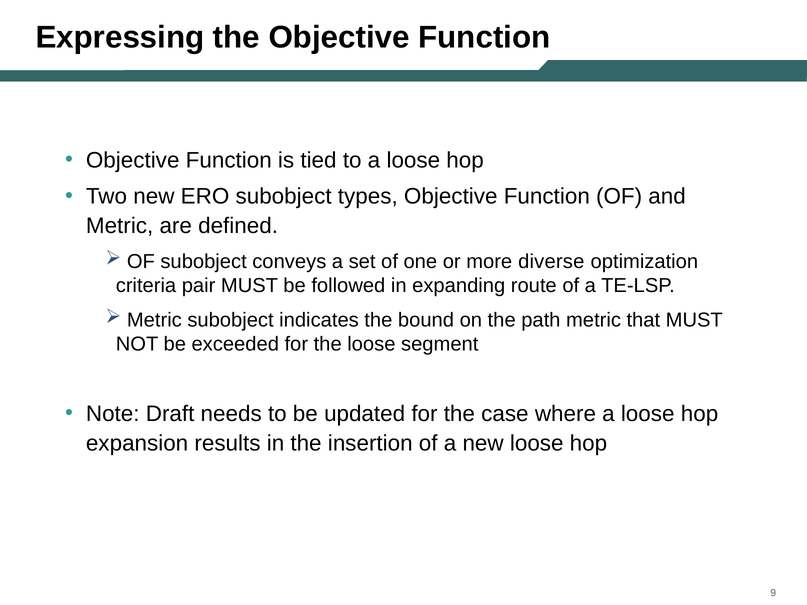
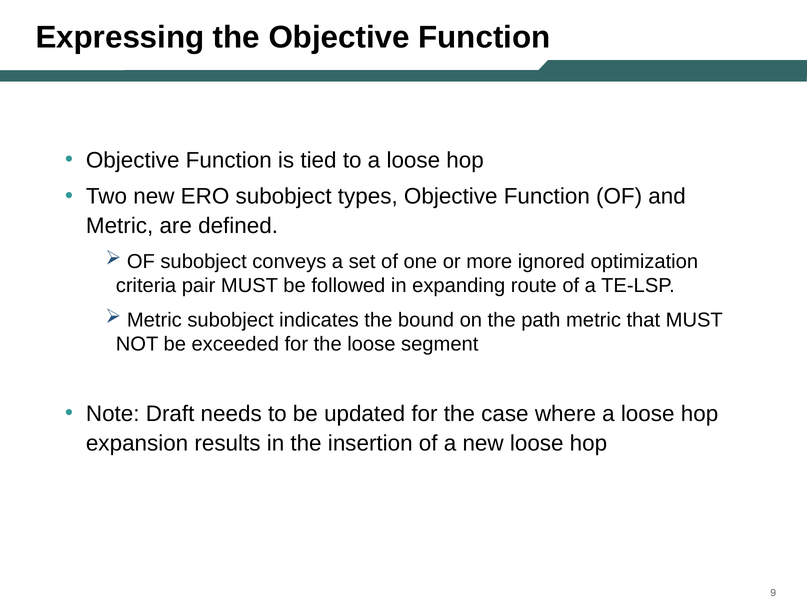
diverse: diverse -> ignored (551, 262)
